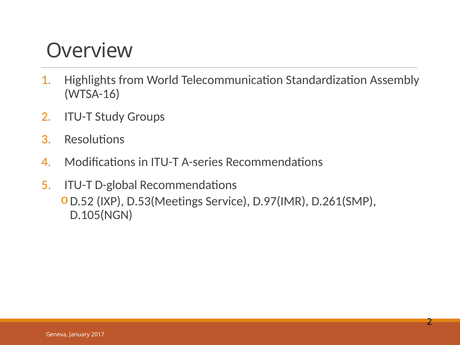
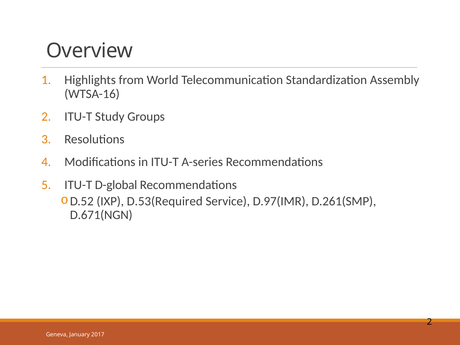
D.53(Meetings: D.53(Meetings -> D.53(Required (165, 201)
D.105(NGN: D.105(NGN -> D.671(NGN (101, 215)
